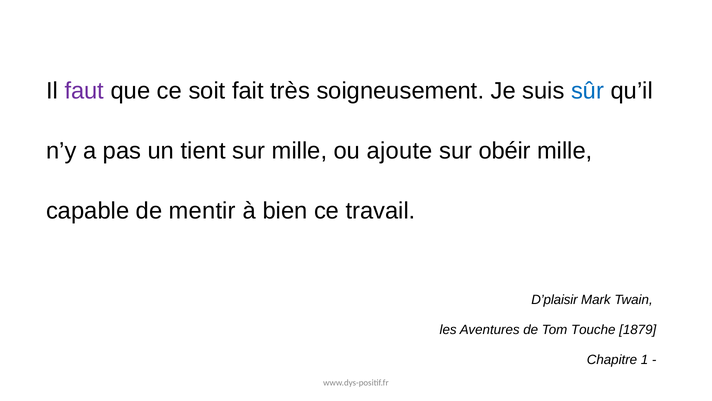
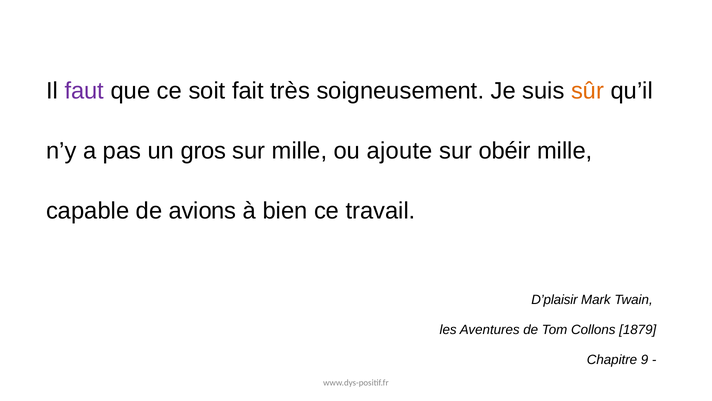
sûr colour: blue -> orange (588, 91)
tient: tient -> gros (203, 151)
mentir: mentir -> avions (203, 211)
Touche: Touche -> Collons (593, 329)
1: 1 -> 9 (645, 359)
